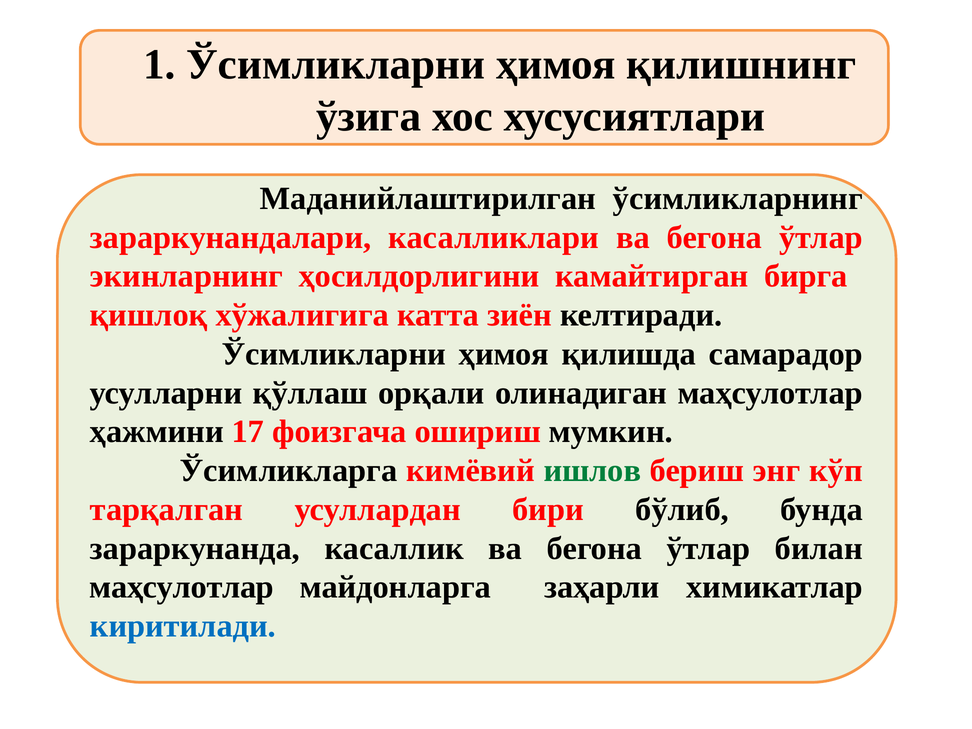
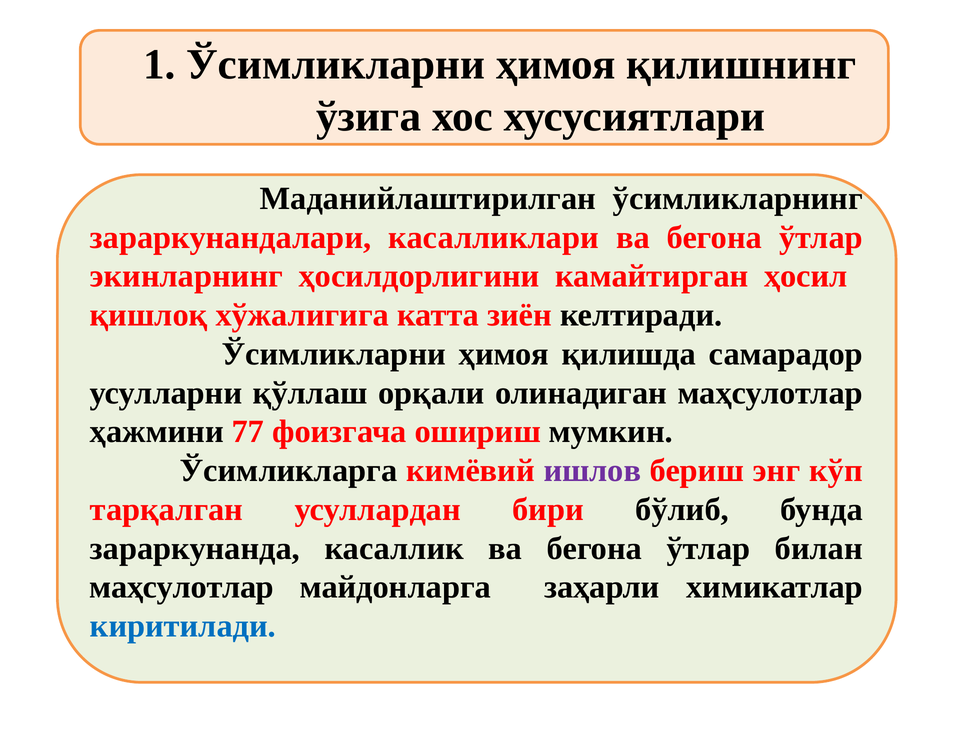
бирга: бирга -> ҳосил (806, 276)
17: 17 -> 77 (248, 432)
ишлов colour: green -> purple (592, 471)
